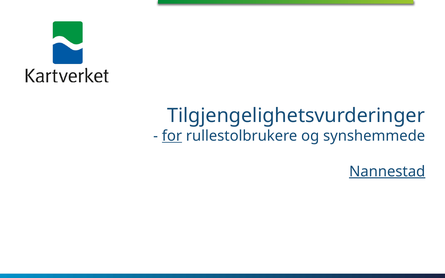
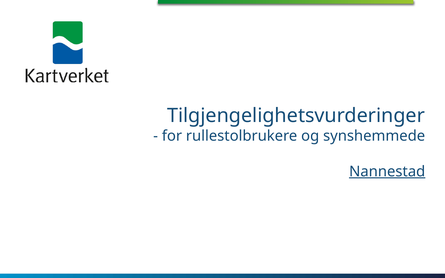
for underline: present -> none (172, 136)
